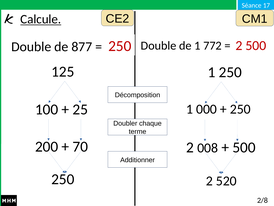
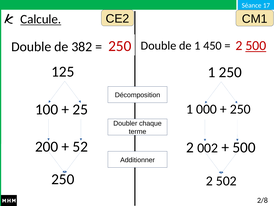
500 underline: none -> present (256, 46)
772: 772 -> 450 (212, 46)
877: 877 -> 382 (82, 47)
70: 70 -> 52 (80, 146)
008: 008 -> 002 (208, 148)
520: 520 -> 502 (226, 181)
